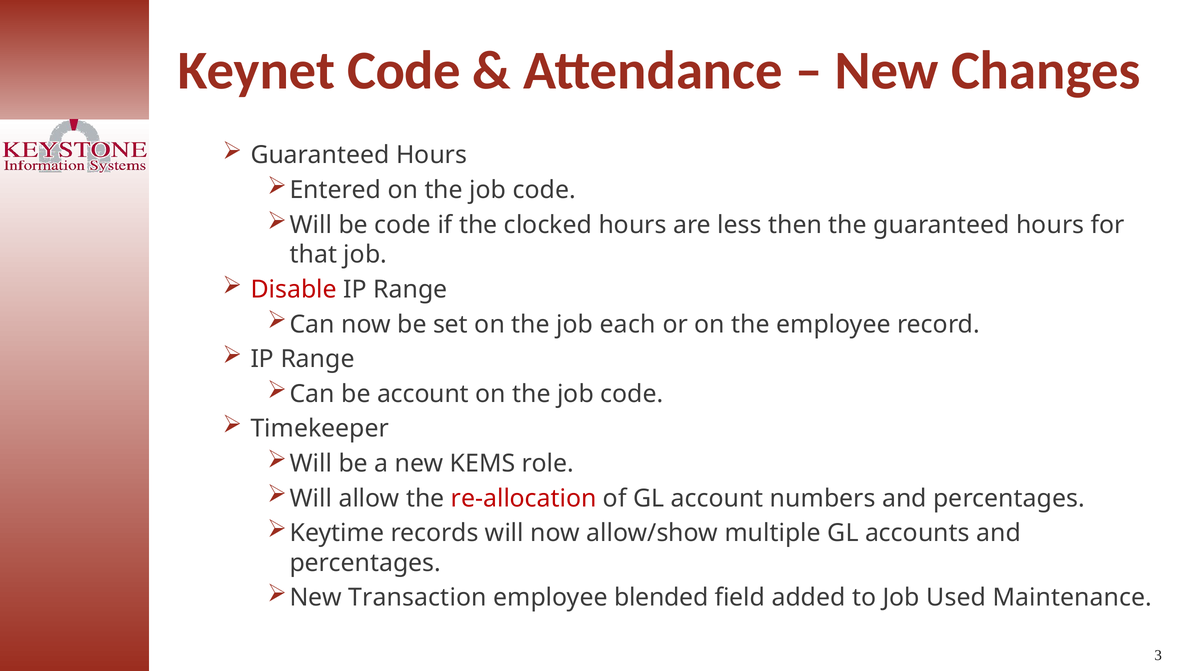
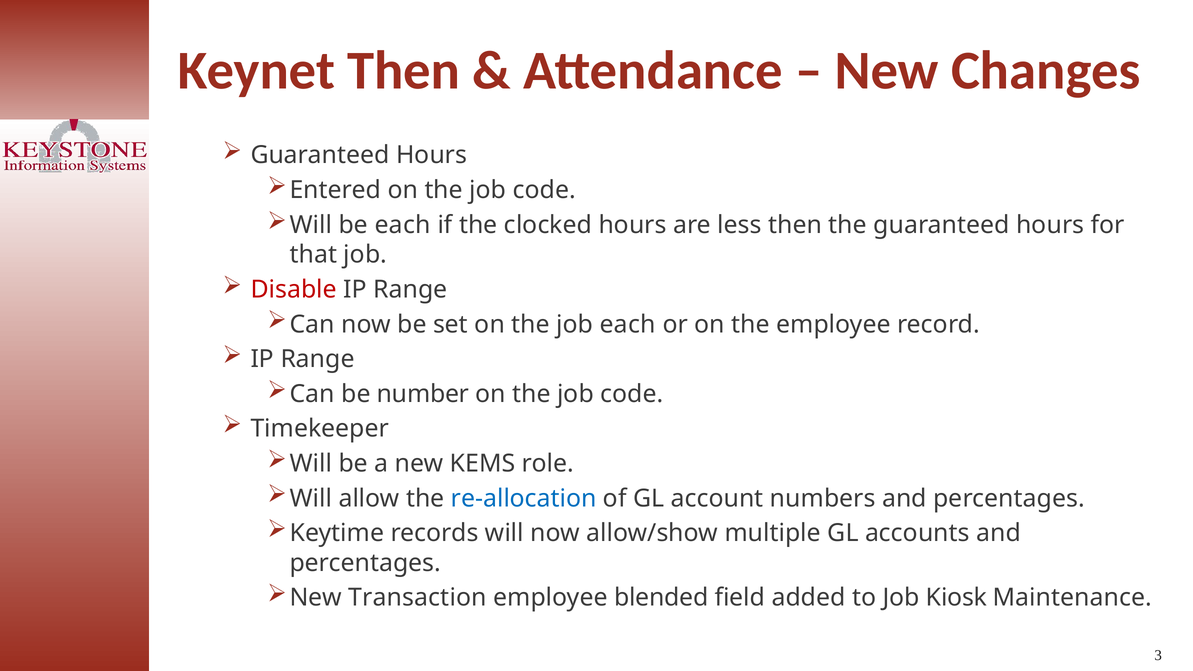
Keynet Code: Code -> Then (404, 71)
be code: code -> each (403, 225)
be account: account -> number (423, 394)
re-allocation colour: red -> blue (524, 498)
Used: Used -> Kiosk (956, 598)
